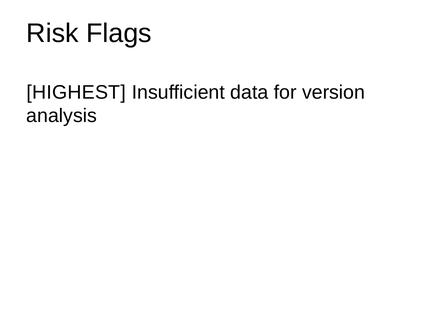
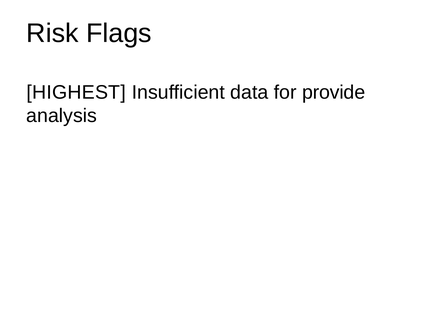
version: version -> provide (334, 92)
